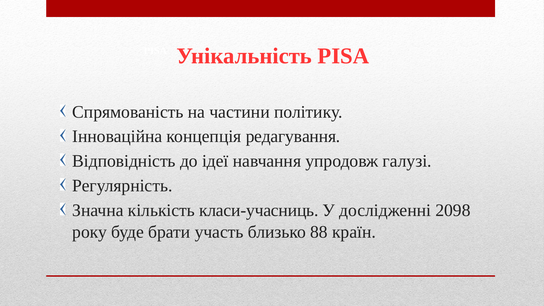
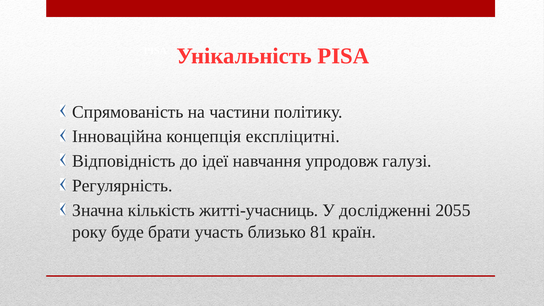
редагування: редагування -> експліцитні (293, 136)
класи-учасниць: класи-учасниць -> житті-учасниць (259, 210)
2098: 2098 -> 2055 (453, 210)
88: 88 -> 81 (319, 232)
